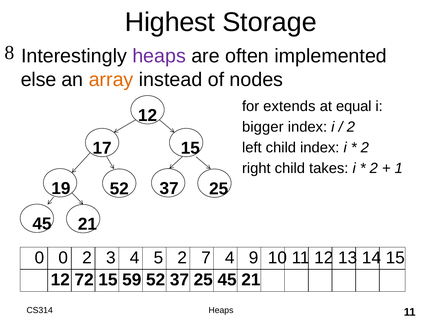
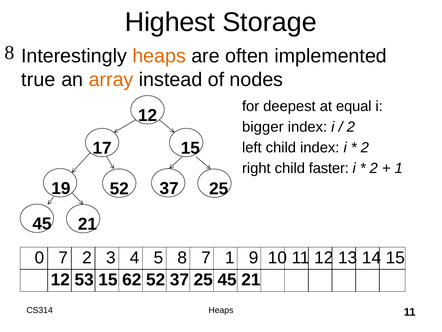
heaps colour: purple -> orange (159, 56)
else: else -> true (38, 79)
extends: extends -> deepest (289, 106)
takes: takes -> faster (329, 168)
0 0: 0 -> 7 (63, 257)
5 2: 2 -> 8 (182, 257)
7 4: 4 -> 1 (230, 257)
72: 72 -> 53 (84, 279)
59: 59 -> 62 (132, 279)
